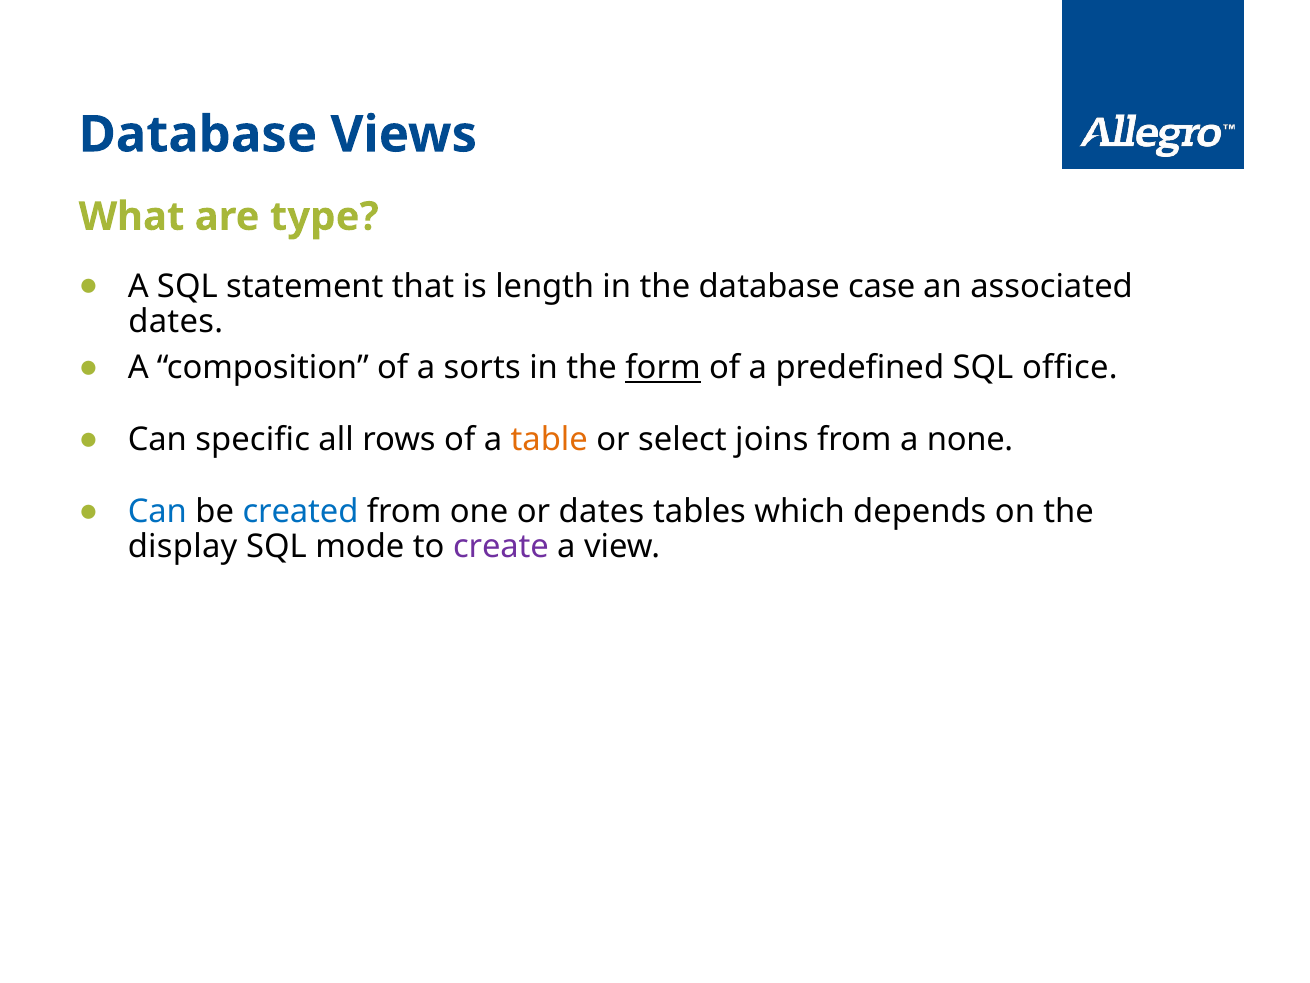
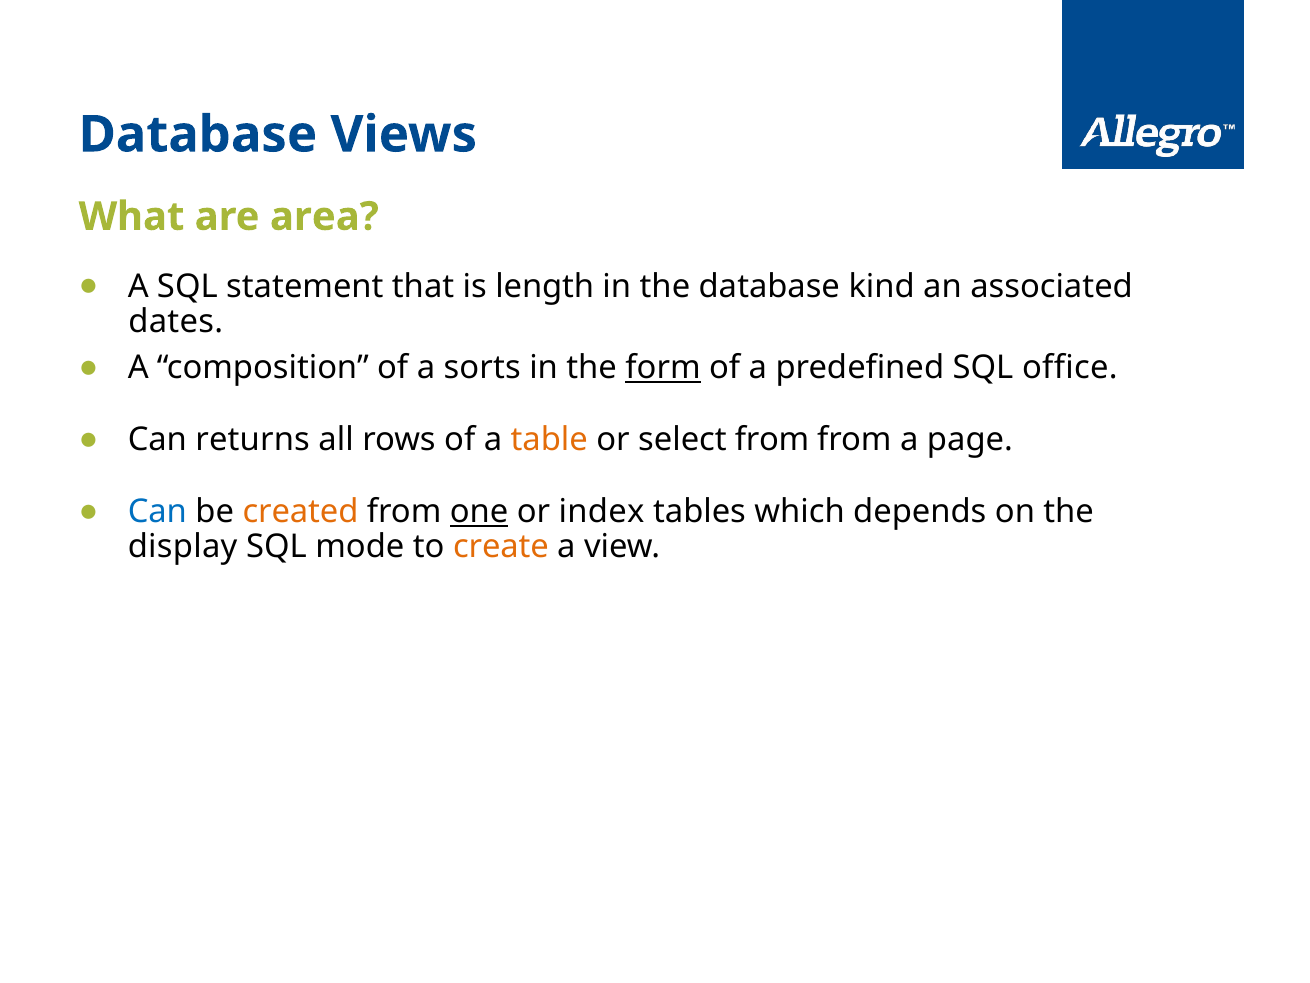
type: type -> area (324, 217)
case: case -> kind (882, 286)
specific: specific -> returns (253, 440)
select joins: joins -> from (772, 440)
none: none -> page (970, 440)
created colour: blue -> orange (300, 511)
one underline: none -> present (479, 511)
or dates: dates -> index (602, 511)
create colour: purple -> orange (501, 547)
